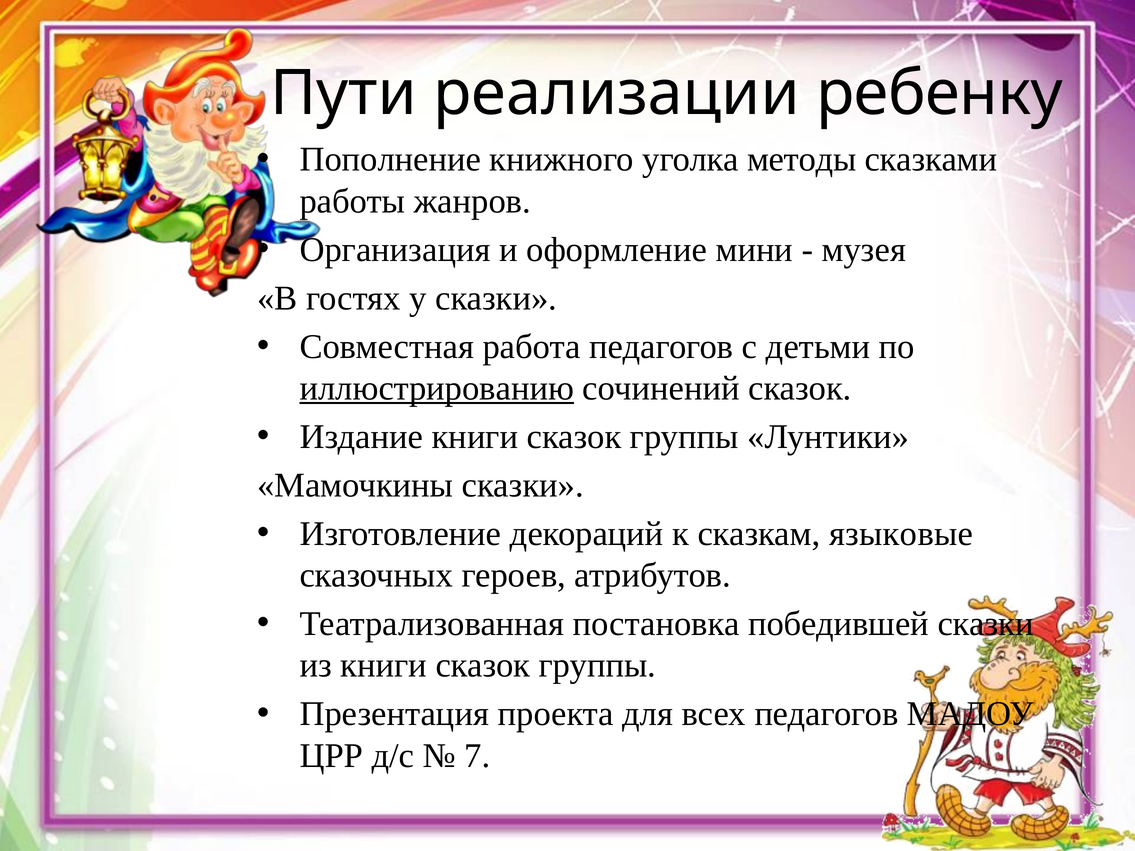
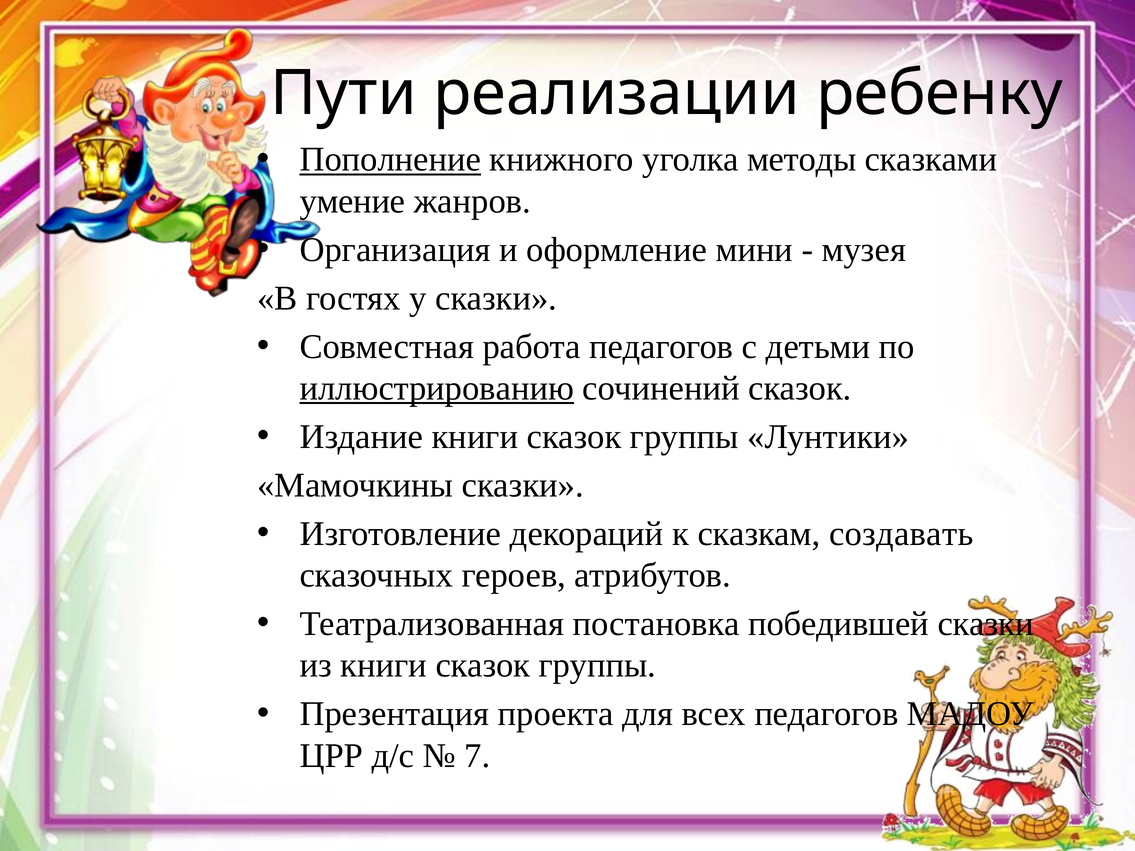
Пополнение underline: none -> present (390, 160)
работы: работы -> умение (352, 201)
языковые: языковые -> создавать (901, 534)
